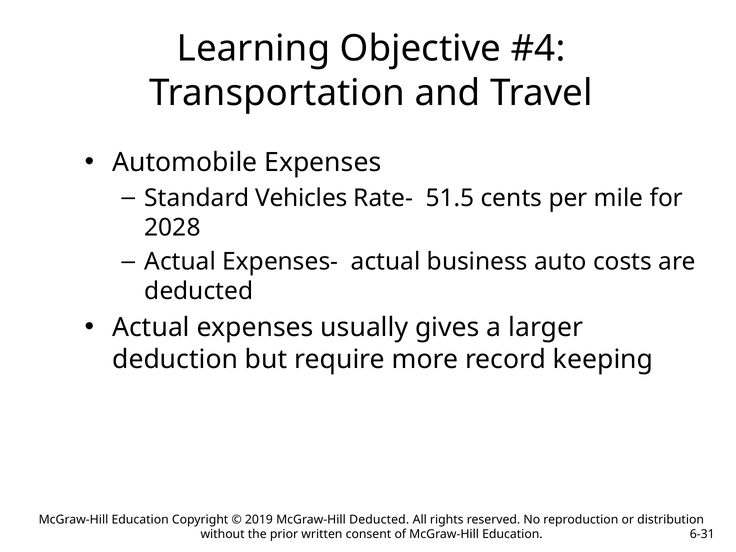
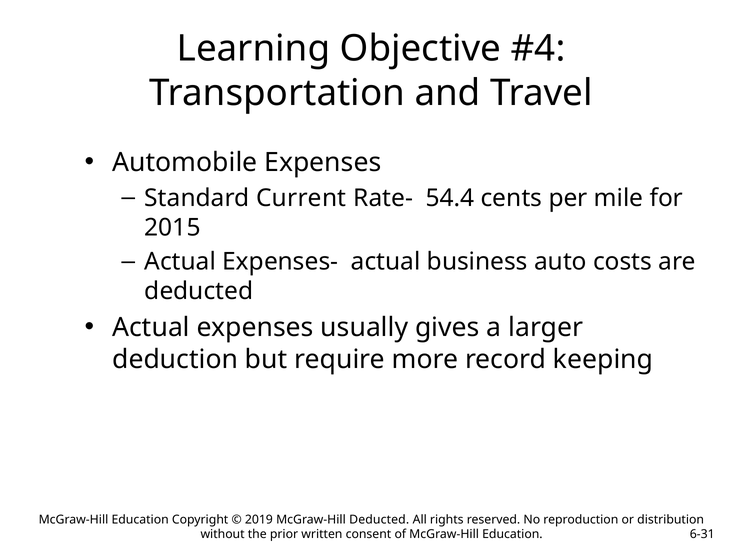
Vehicles: Vehicles -> Current (301, 198)
51.5: 51.5 -> 54.4 (450, 198)
2028: 2028 -> 2015 (172, 227)
